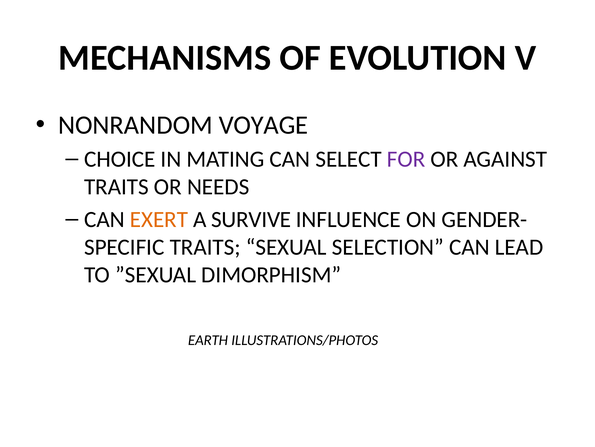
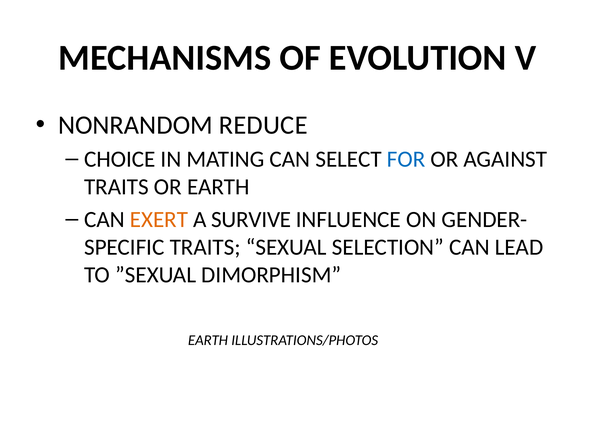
VOYAGE: VOYAGE -> REDUCE (263, 125)
FOR colour: purple -> blue (406, 159)
OR NEEDS: NEEDS -> EARTH (218, 187)
